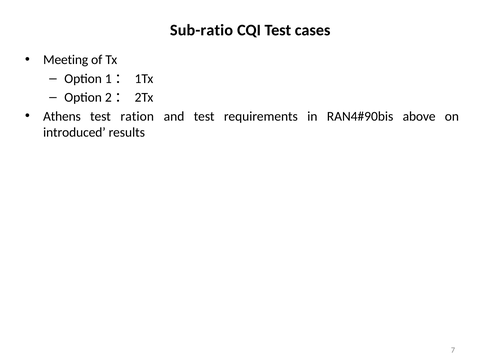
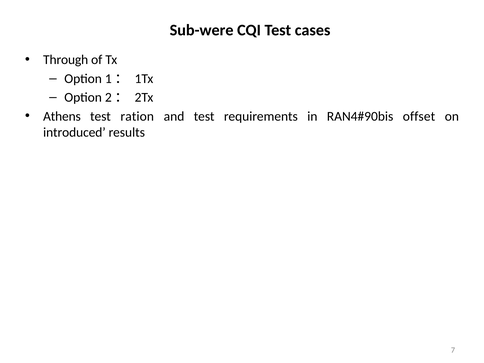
Sub-ratio: Sub-ratio -> Sub-were (202, 30)
Meeting: Meeting -> Through (66, 60)
above: above -> offset (419, 116)
